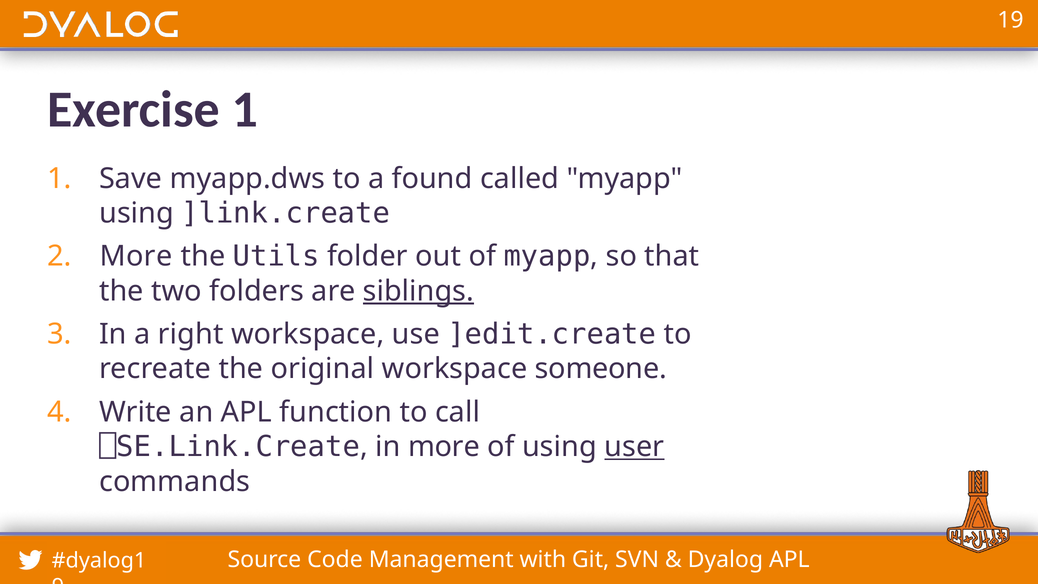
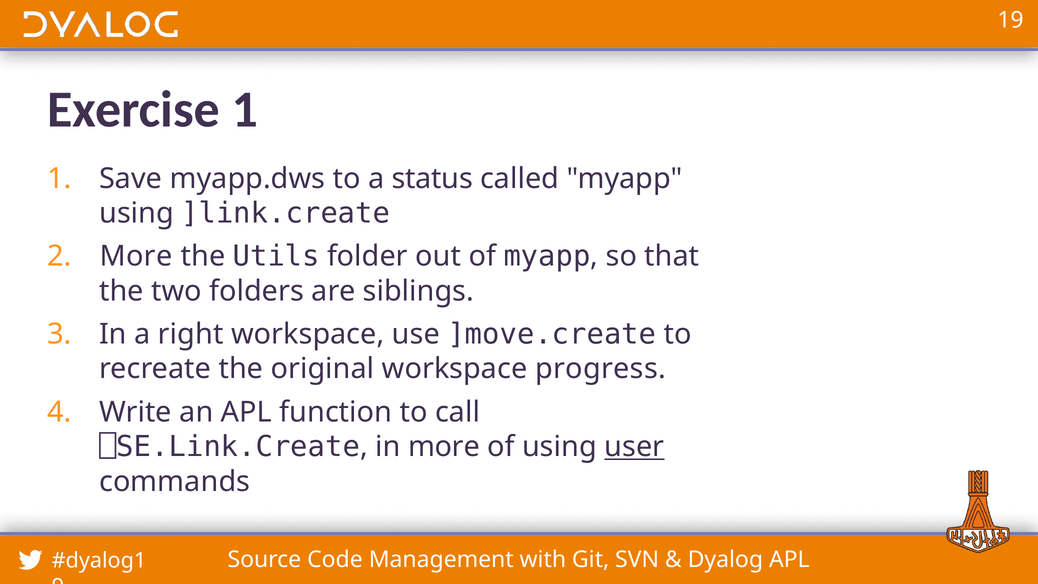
found: found -> status (432, 179)
siblings underline: present -> none (418, 291)
]edit.create: ]edit.create -> ]move.create (552, 334)
someone: someone -> progress (601, 369)
